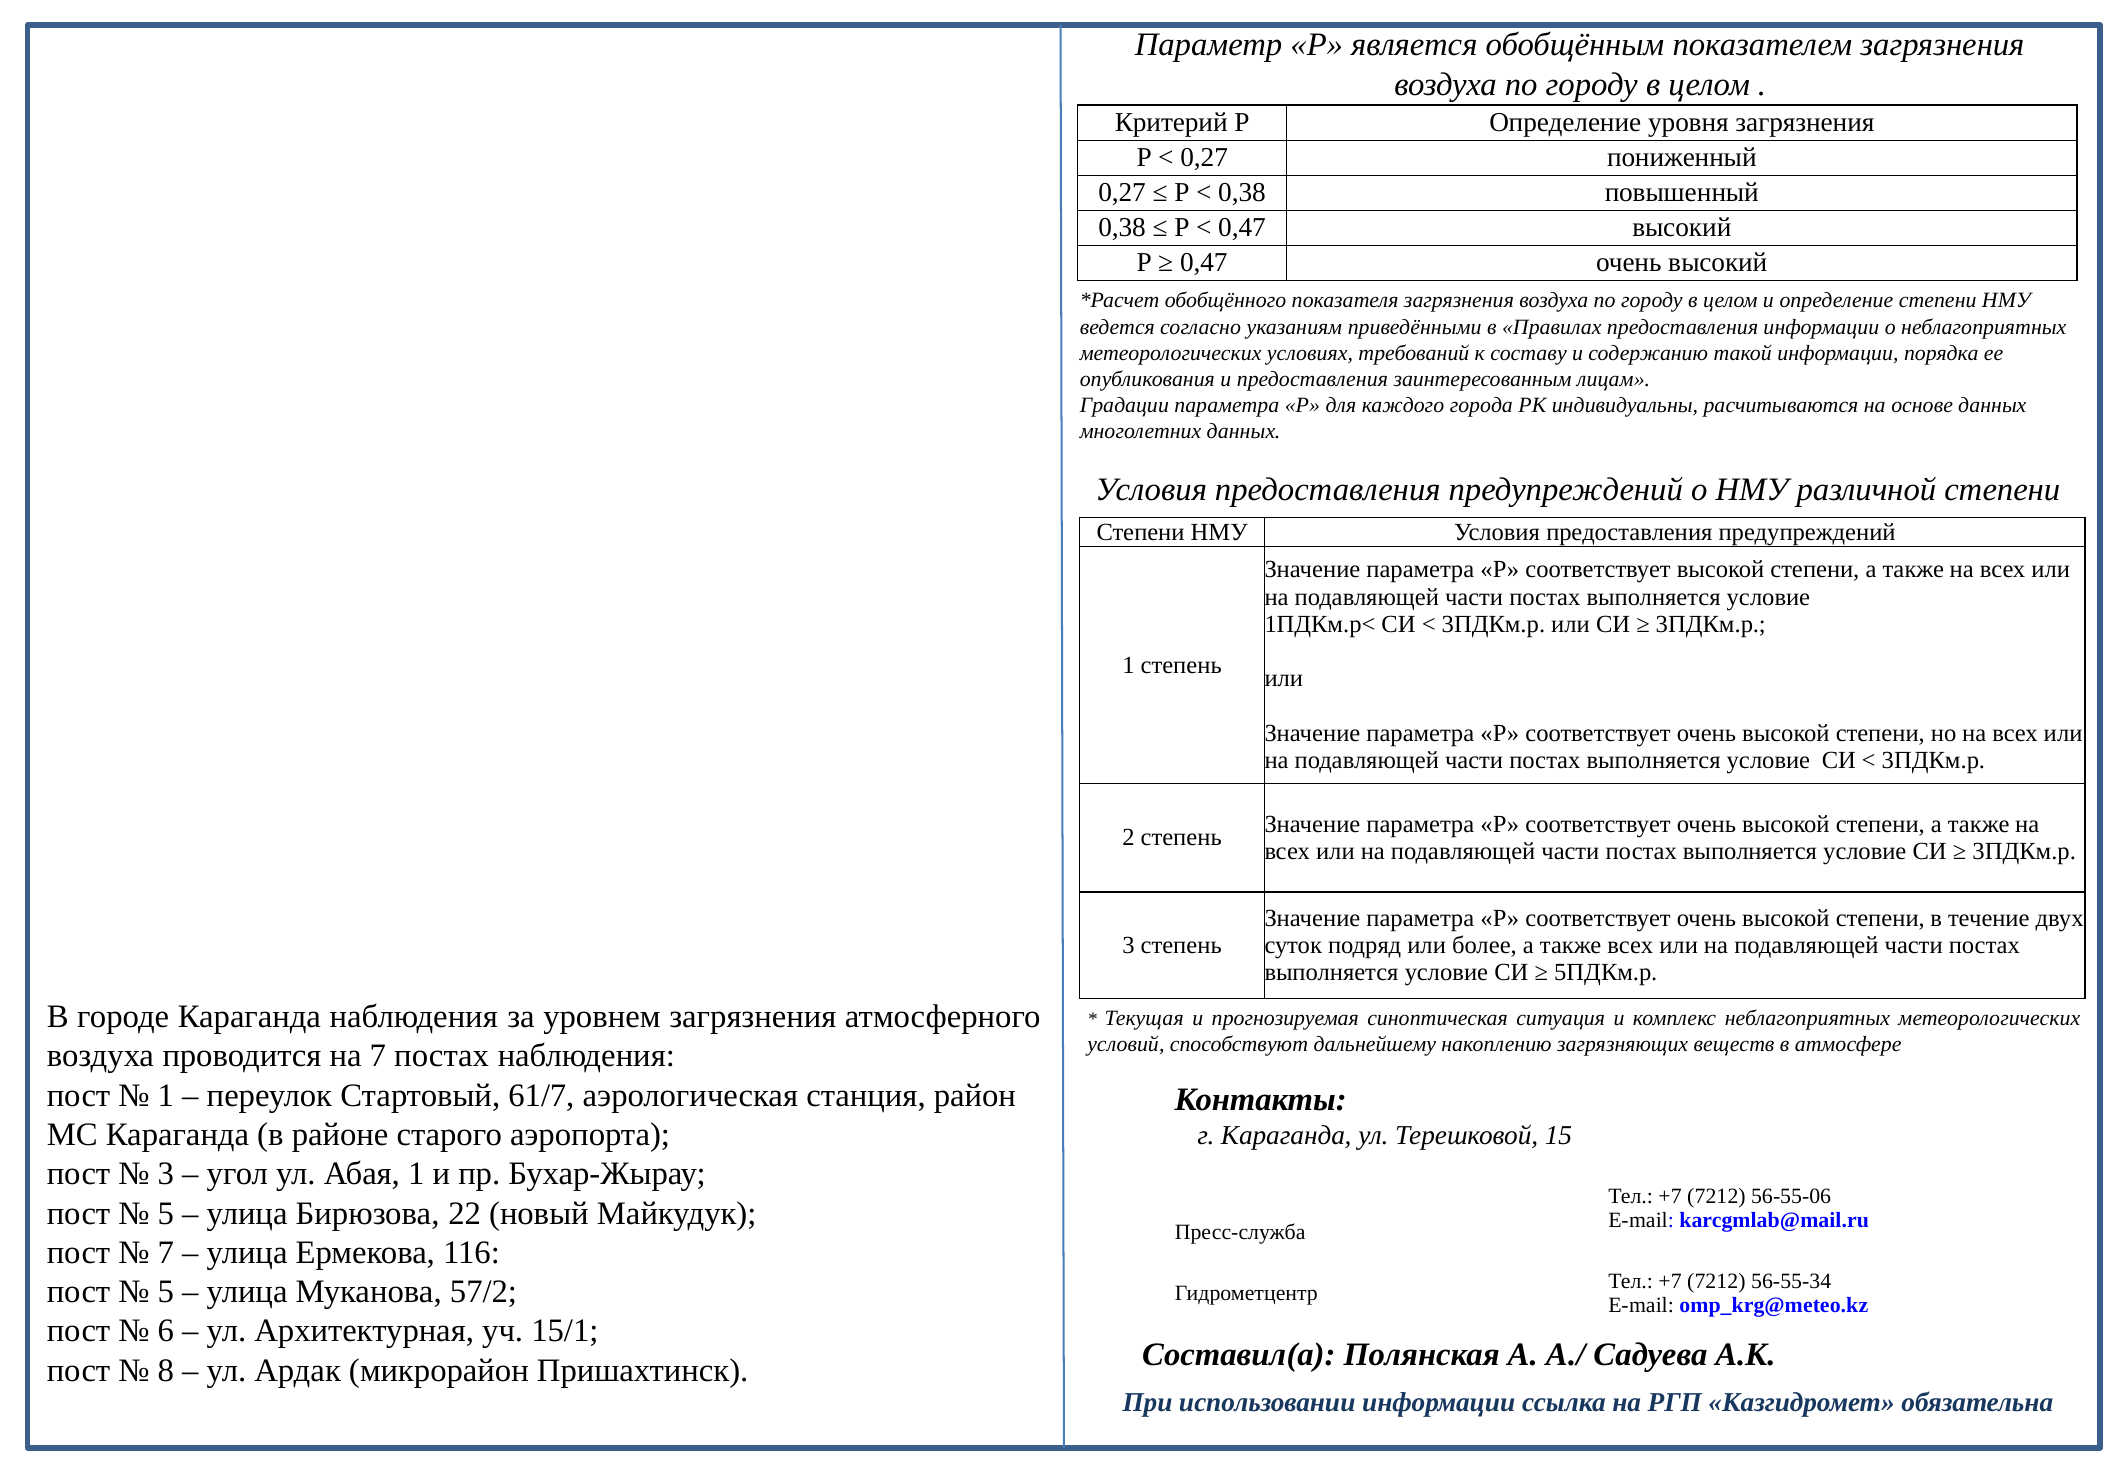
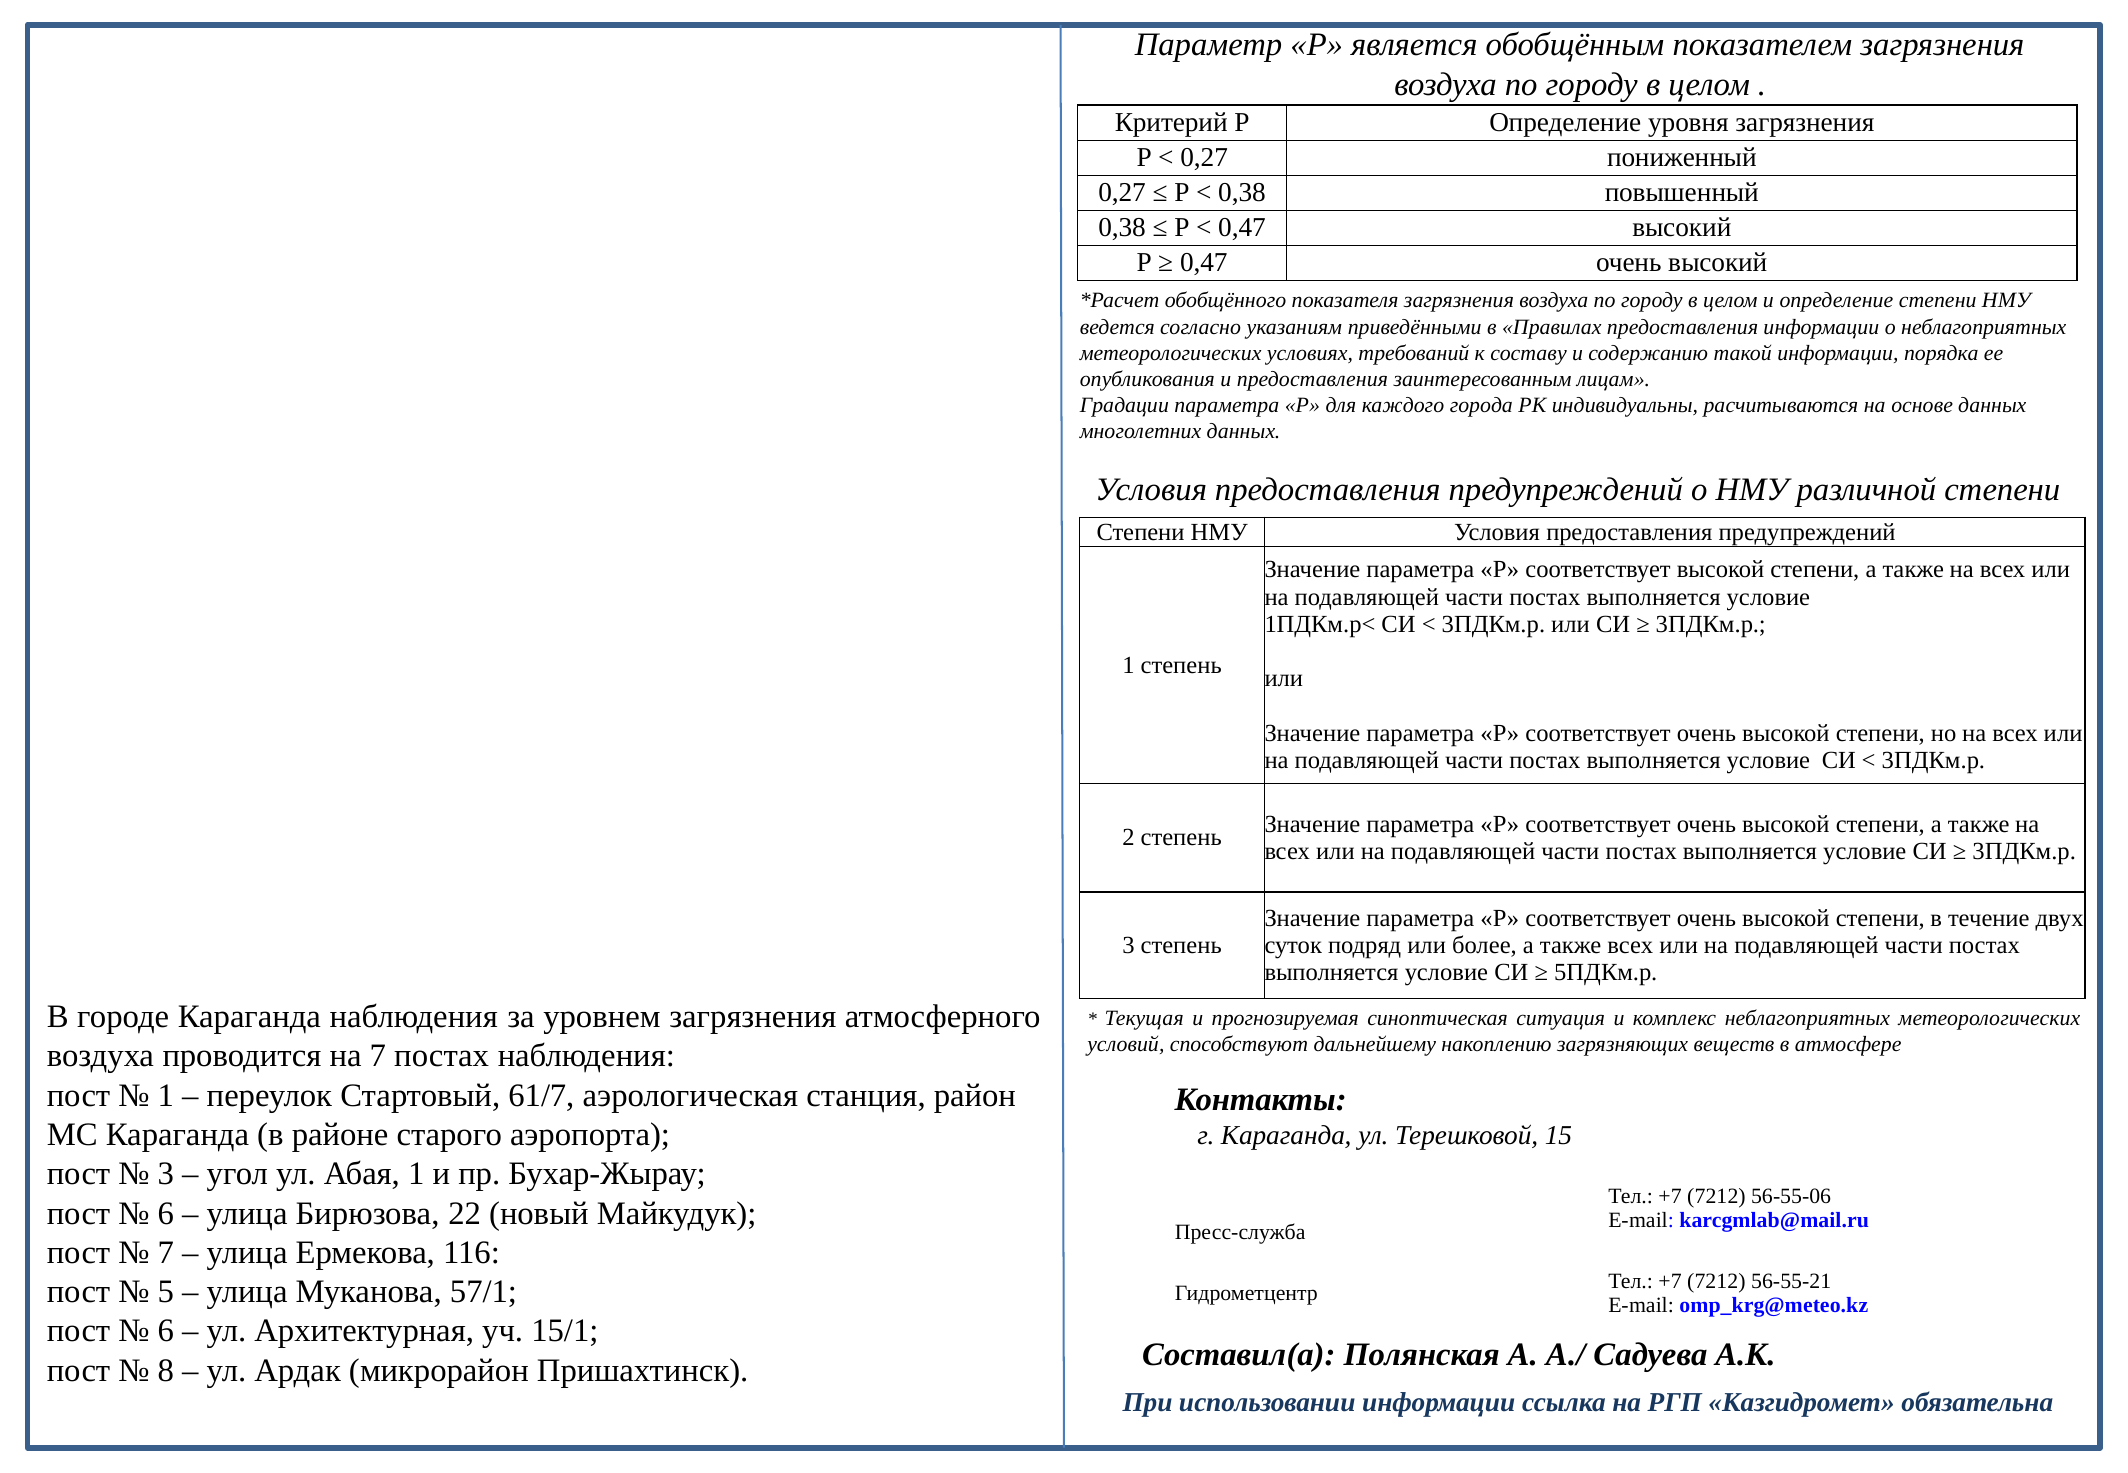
5: 5 -> 6 (166, 1213)
56-55-34: 56-55-34 -> 56-55-21 (1791, 1281)
57/2: 57/2 -> 57/1 (483, 1292)
